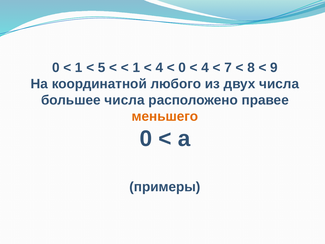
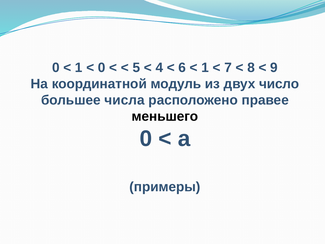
5: 5 -> 0 (102, 68)
1: 1 -> 5 (136, 68)
0: 0 -> 6 (182, 68)
4: 4 -> 1 (205, 68)
любого: любого -> модуль (176, 84)
двух числа: числа -> число (279, 84)
меньшего colour: orange -> black (165, 116)
